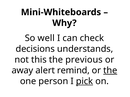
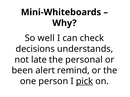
this: this -> late (39, 60)
previous: previous -> personal (84, 60)
away: away -> been (22, 71)
the underline: present -> none (110, 71)
